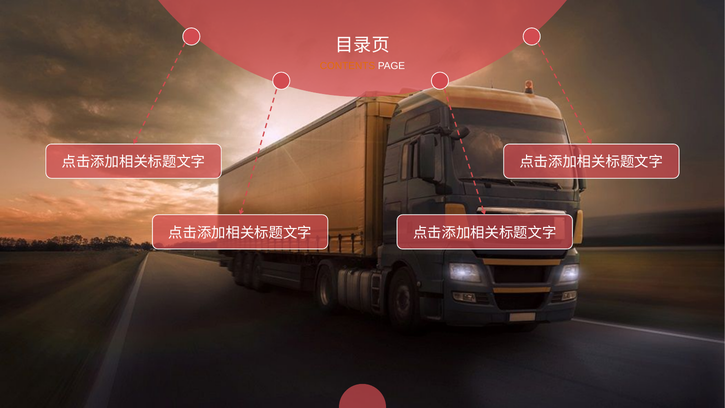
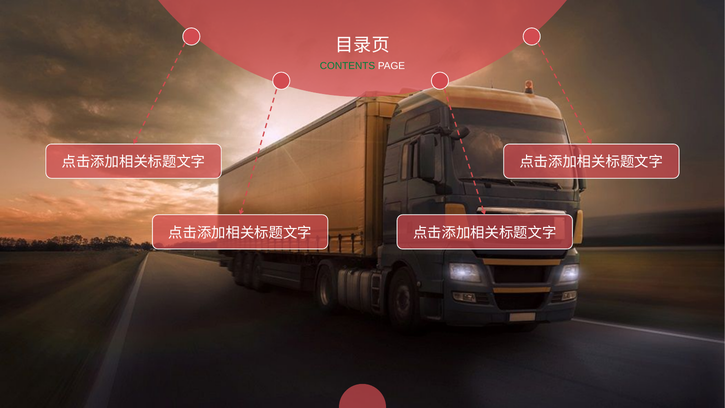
CONTENTS colour: orange -> green (347, 66)
